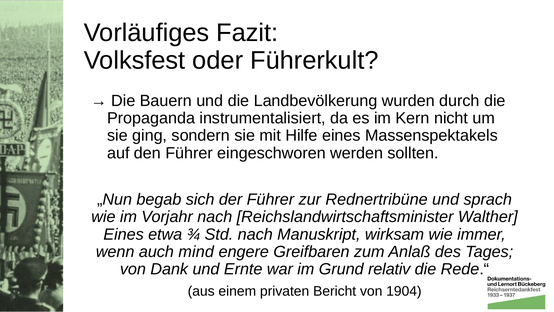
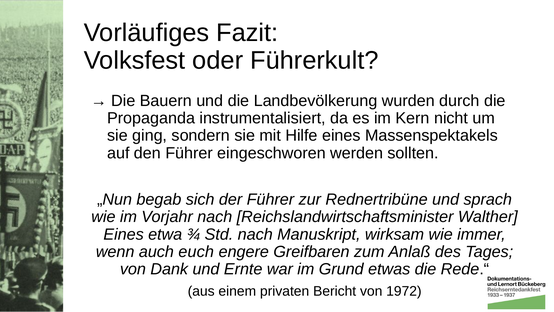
mind: mind -> euch (196, 251)
relativ: relativ -> etwas (389, 269)
1904: 1904 -> 1972 (404, 291)
